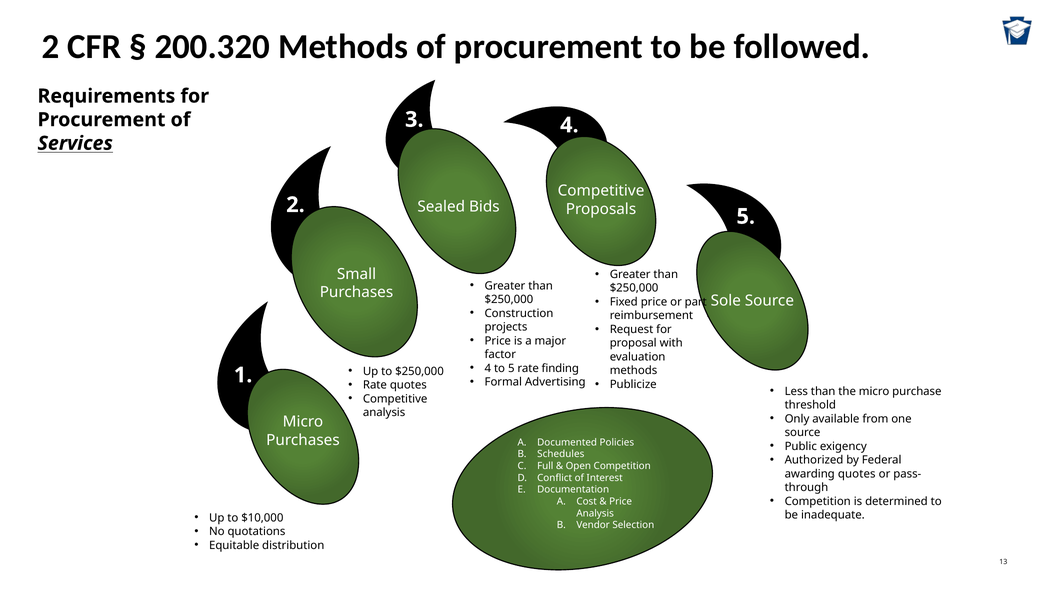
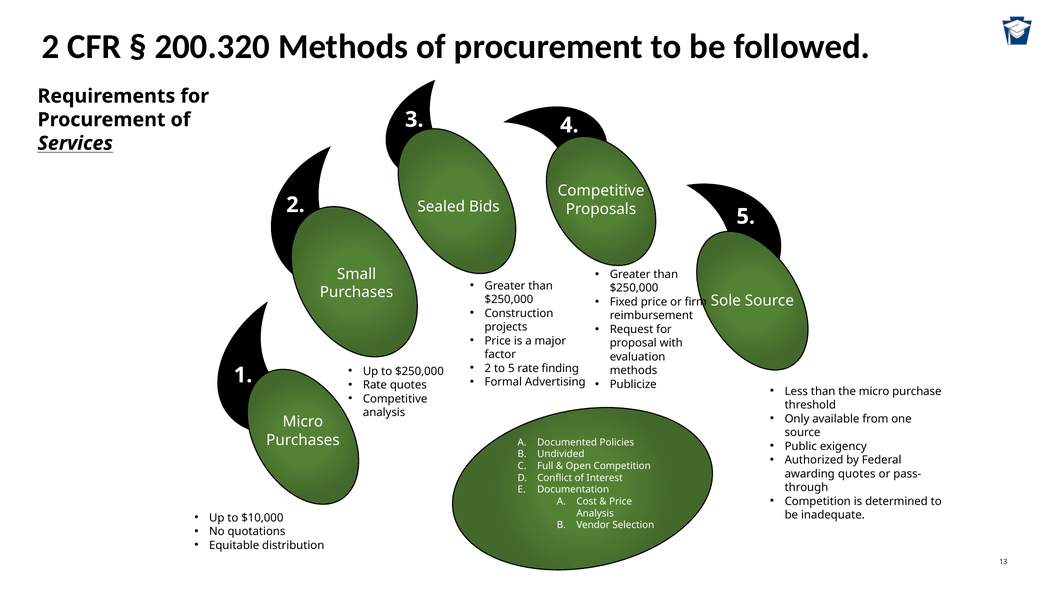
part: part -> firm (696, 302)
4: 4 -> 2 (488, 368)
Schedules: Schedules -> Undivided (561, 454)
